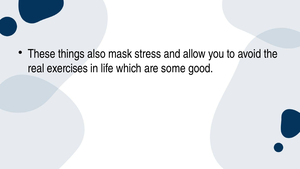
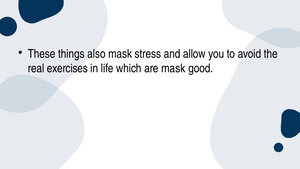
are some: some -> mask (173, 68)
